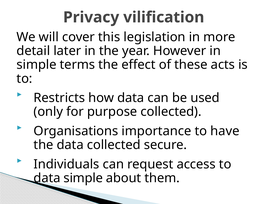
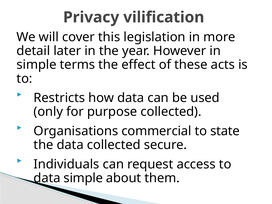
importance: importance -> commercial (156, 131)
have: have -> state (225, 131)
